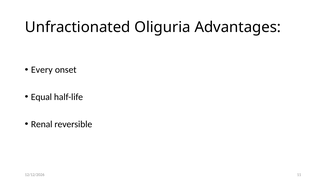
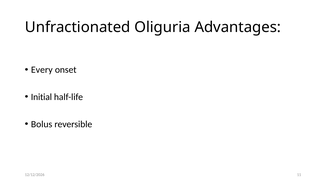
Equal: Equal -> Initial (41, 97)
Renal: Renal -> Bolus (42, 124)
